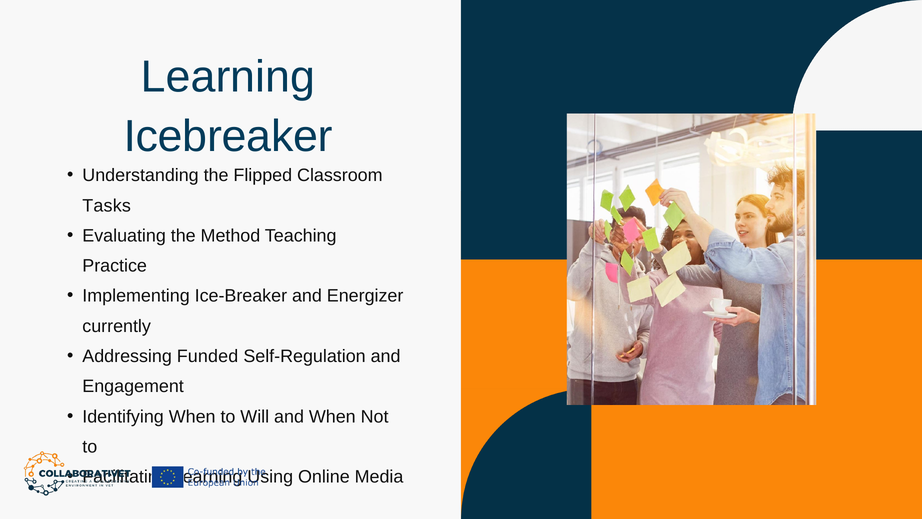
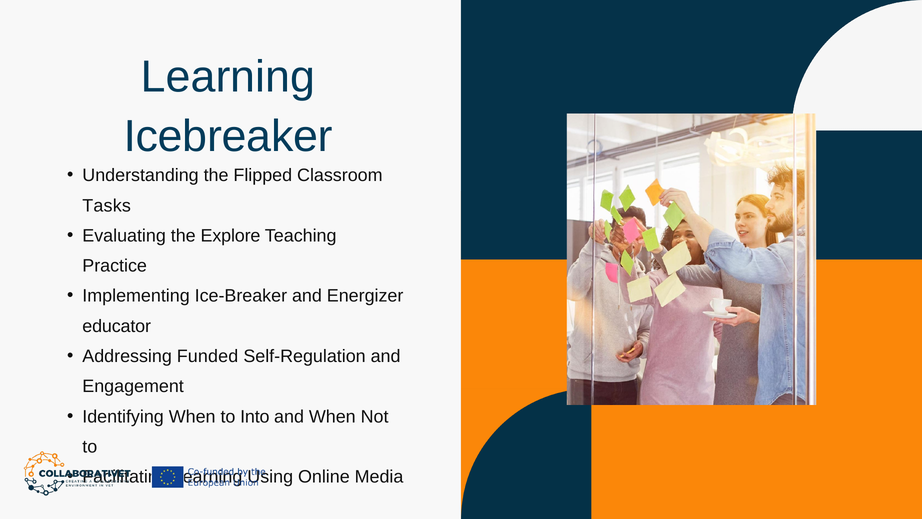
Method: Method -> Explore (231, 236)
currently: currently -> educator (117, 326)
Will: Will -> Into (255, 416)
